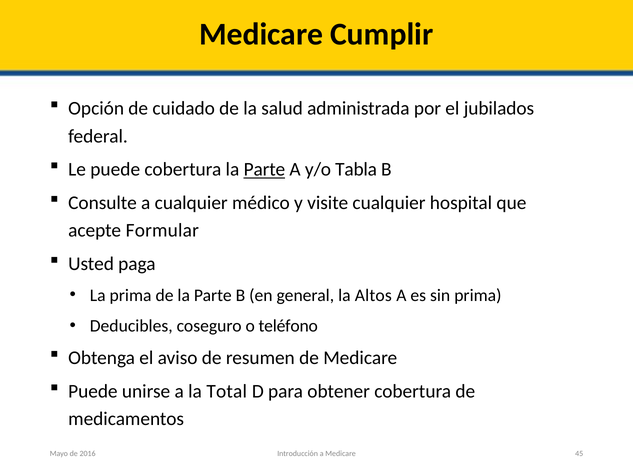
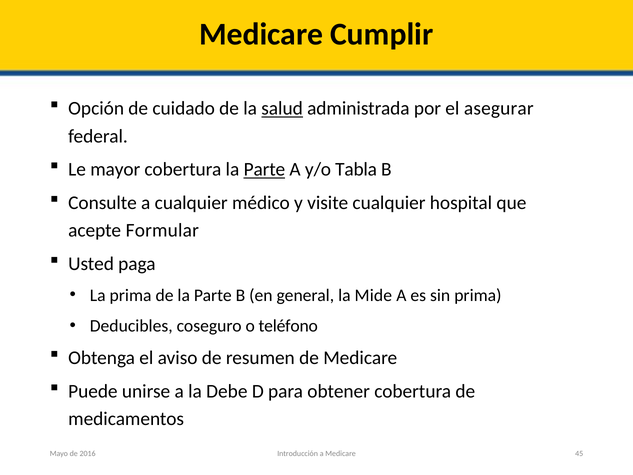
salud underline: none -> present (282, 108)
jubilados: jubilados -> asegurar (499, 108)
Le puede: puede -> mayor (115, 169)
Altos: Altos -> Mide (373, 295)
Total: Total -> Debe (227, 391)
